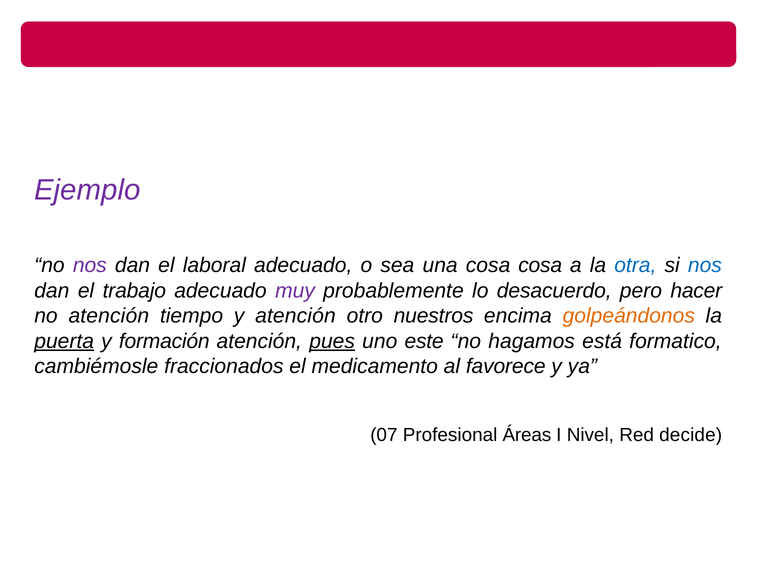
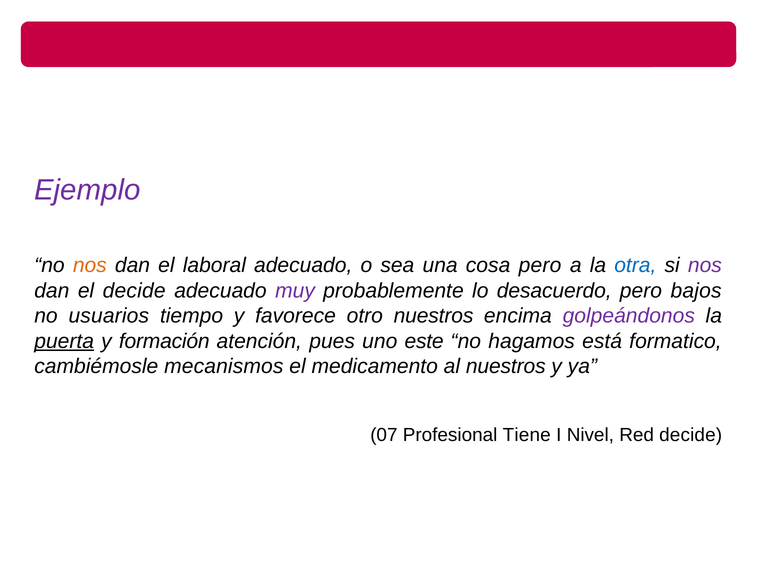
nos colour: purple -> orange (90, 265)
cosa cosa: cosa -> pero (540, 265)
nos colour: blue -> purple (705, 265)
el trabajo: trabajo -> decide (134, 290)
hacer: hacer -> bajos (696, 290)
no atención: atención -> usuarios (109, 316)
y atención: atención -> favorece (296, 316)
golpeándonos colour: orange -> purple (629, 316)
pues underline: present -> none (332, 341)
fraccionados: fraccionados -> mecanismos (224, 366)
al favorece: favorece -> nuestros (506, 366)
Áreas: Áreas -> Tiene (527, 435)
